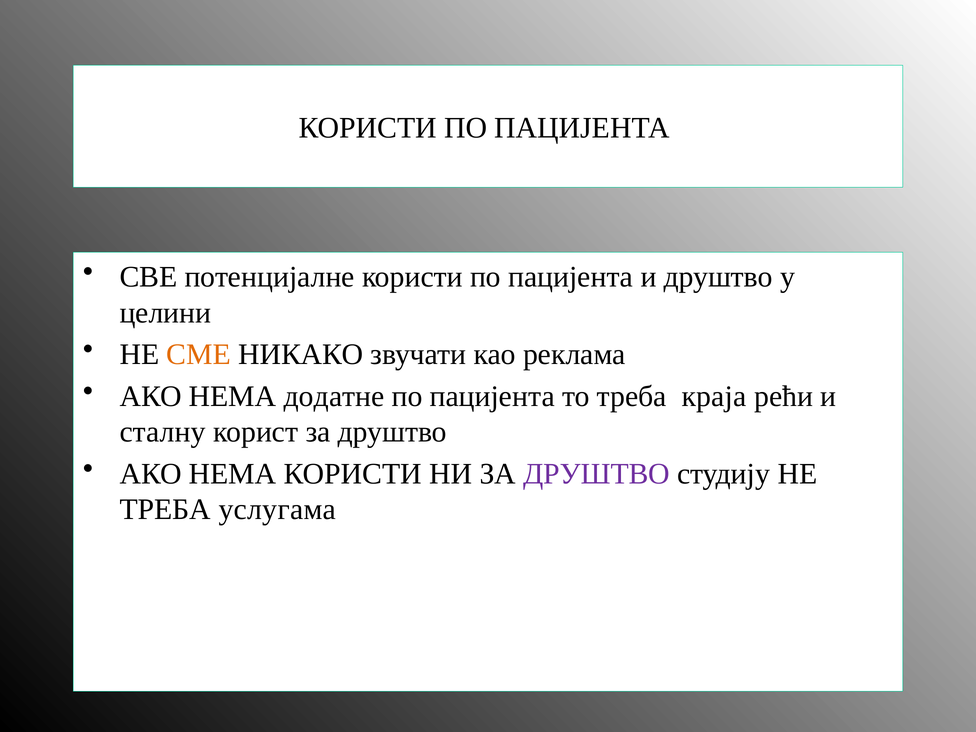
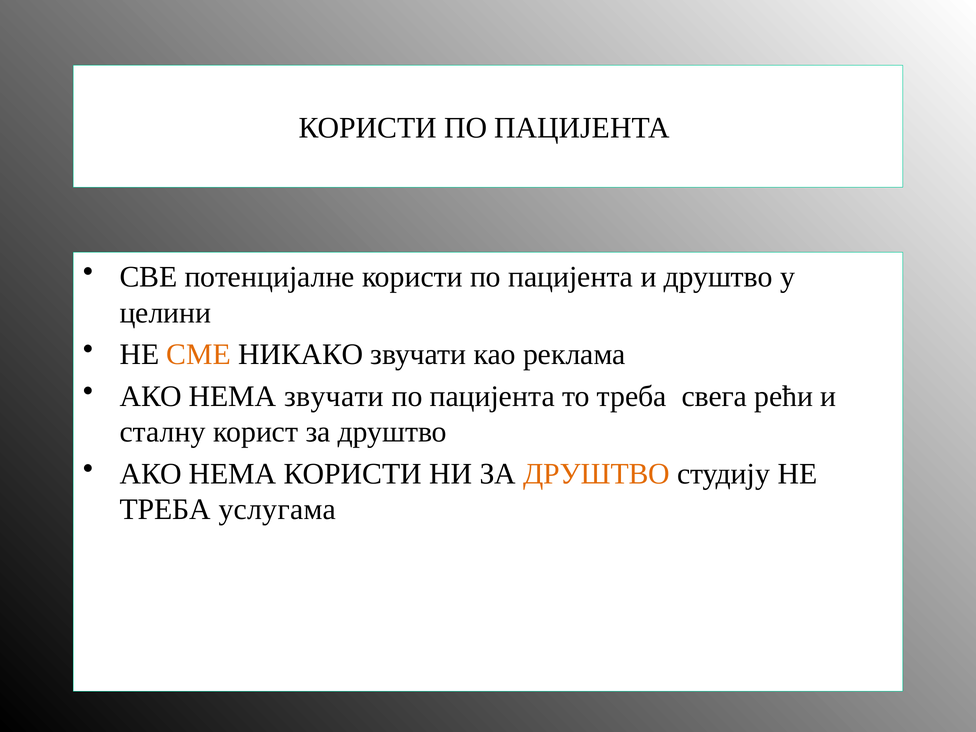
НЕМА додатне: додатне -> звучати (334, 396)
краја: краја -> свега (714, 396)
ДРУШТВО colour: purple -> orange (597, 474)
